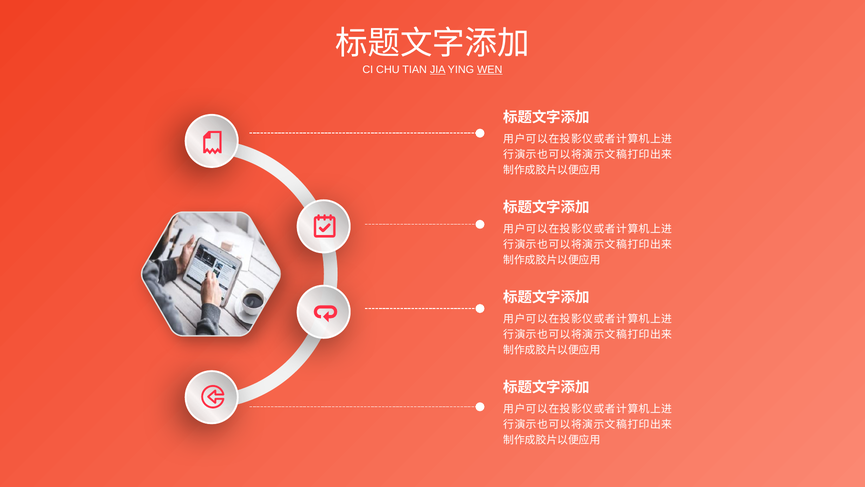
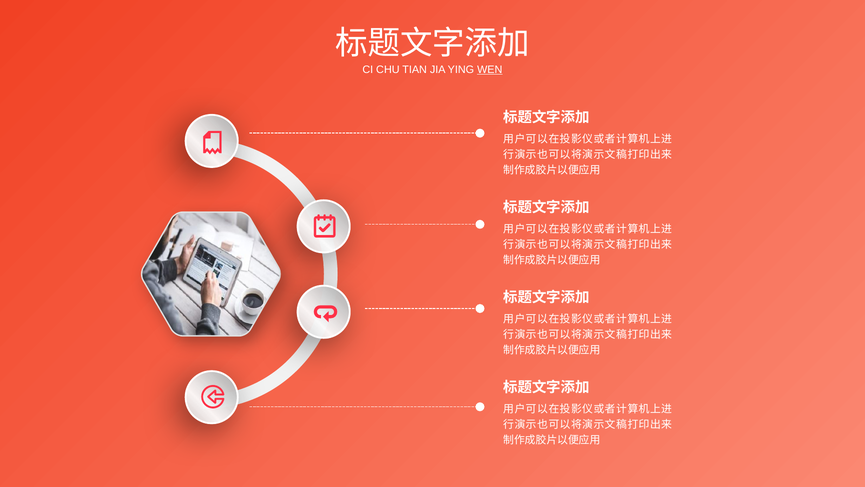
JIA underline: present -> none (438, 70)
